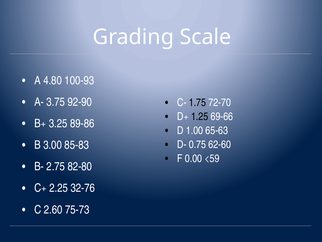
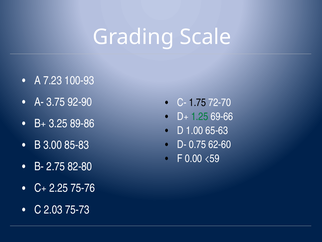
4.80: 4.80 -> 7.23 (53, 80)
1.25 colour: black -> green (200, 116)
32-76: 32-76 -> 75-76 (83, 188)
2.60: 2.60 -> 2.03 (53, 209)
